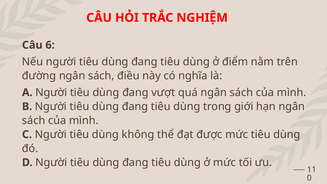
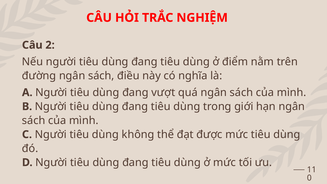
6: 6 -> 2 (50, 45)
